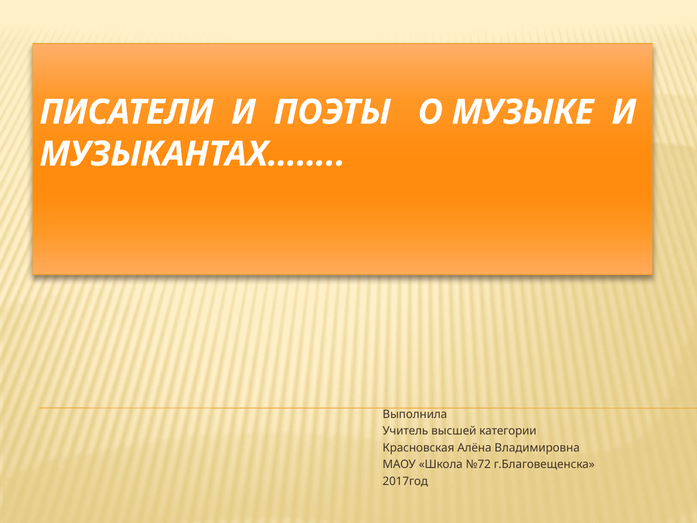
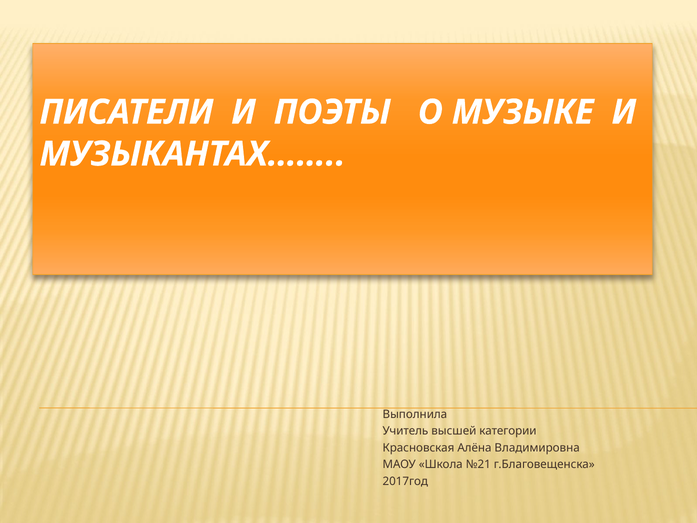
№72: №72 -> №21 (478, 464)
